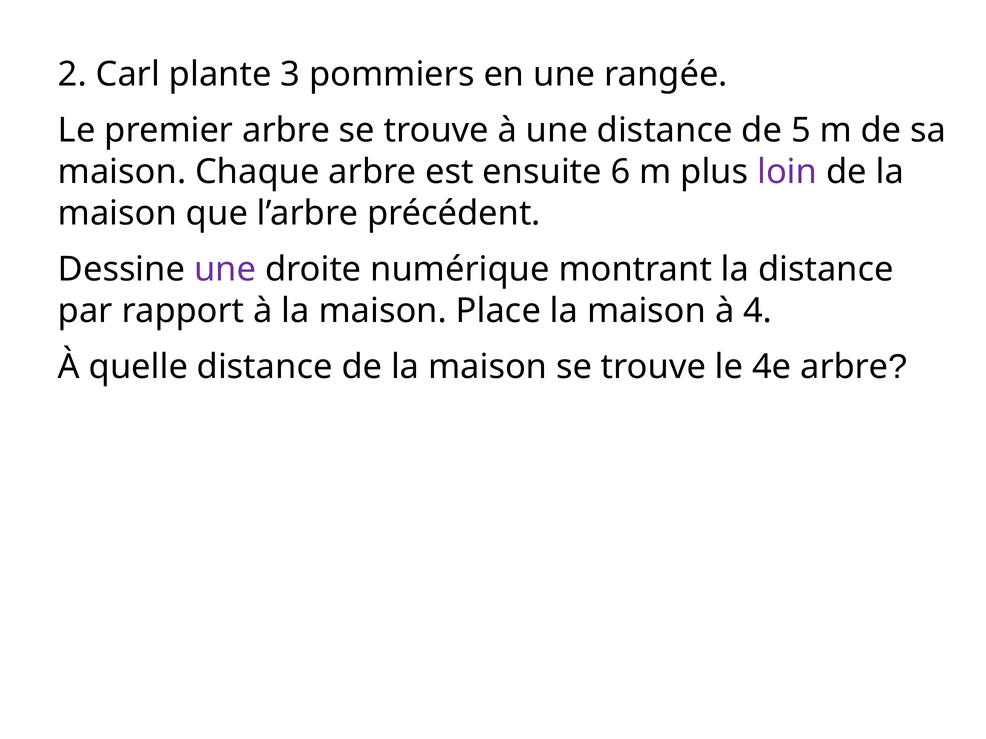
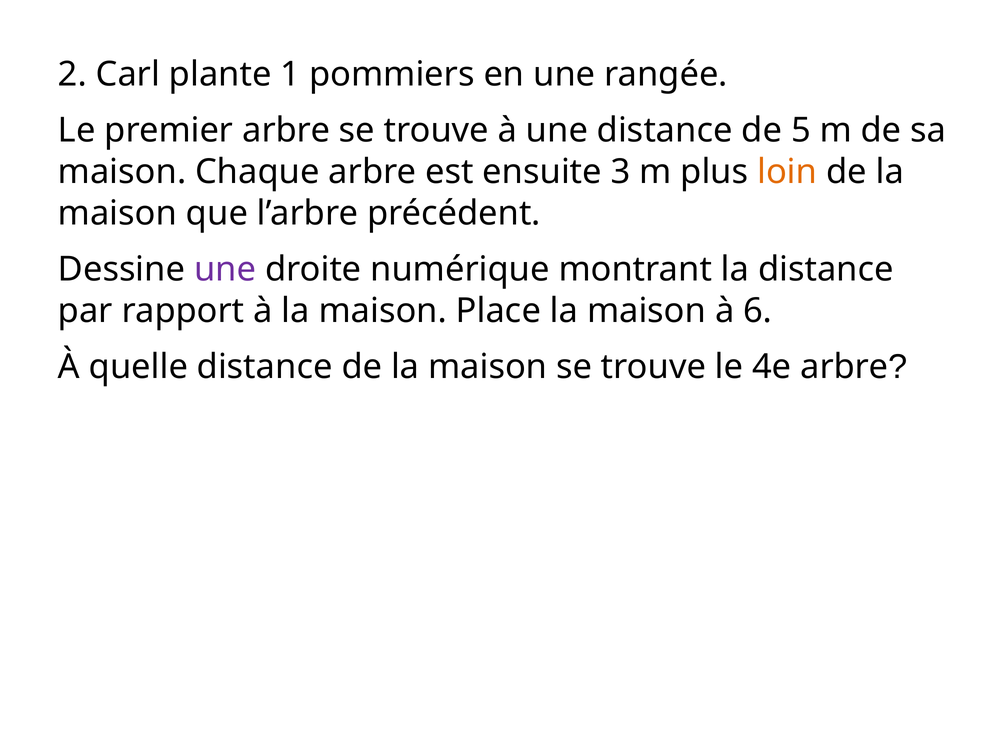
3: 3 -> 1 (290, 74)
6: 6 -> 3 (621, 172)
loin colour: purple -> orange (787, 172)
4: 4 -> 6 (758, 311)
